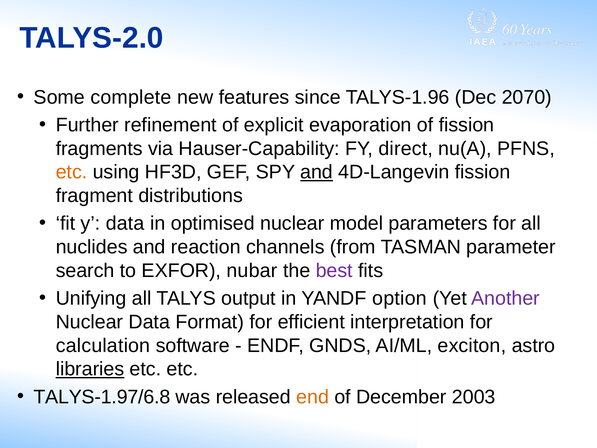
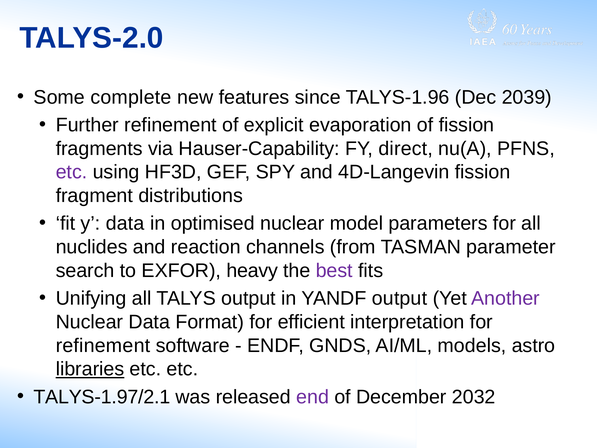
2070: 2070 -> 2039 (527, 97)
etc colour: orange -> purple (71, 172)
and underline: present -> none (317, 172)
nubar: nubar -> heavy (252, 271)
YANDF option: option -> output (400, 298)
calculation: calculation -> refinement (103, 345)
exciton: exciton -> models (472, 345)
TALYS-1.97/6.8: TALYS-1.97/6.8 -> TALYS-1.97/2.1 (102, 397)
end colour: orange -> purple (313, 397)
2003: 2003 -> 2032 (474, 397)
